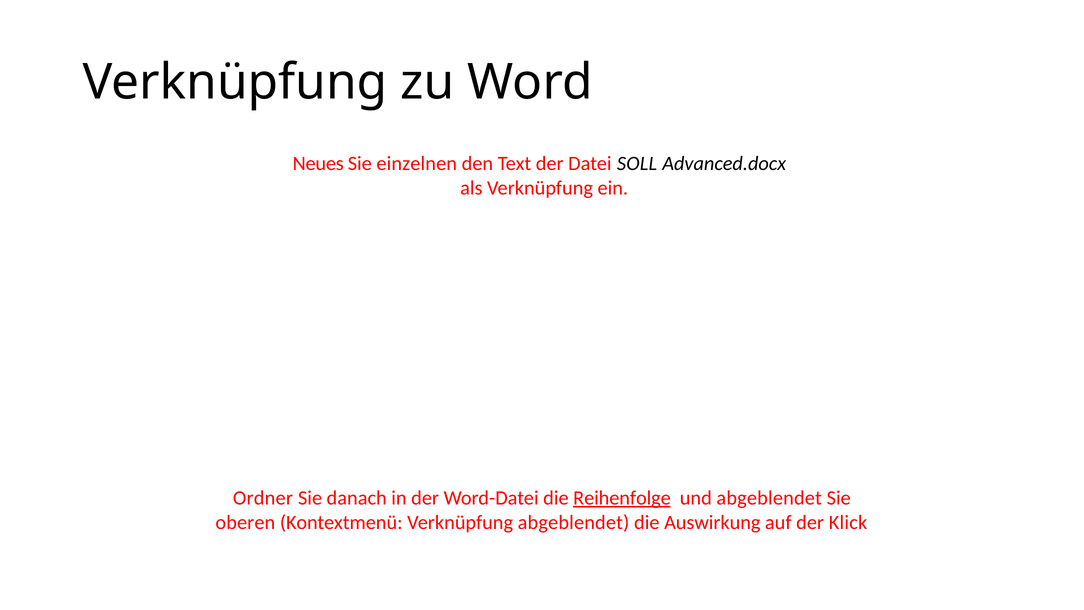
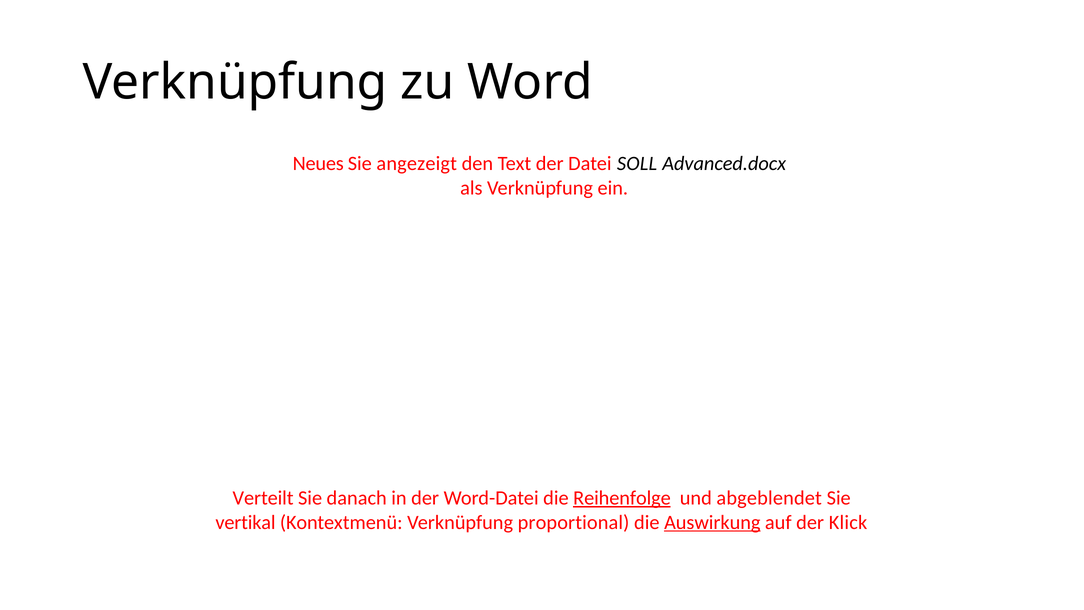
einzelnen: einzelnen -> angezeigt (417, 163)
Ordner: Ordner -> Verteilt (263, 498)
oberen: oberen -> vertikal (245, 522)
Verknüpfung abgeblendet: abgeblendet -> proportional (574, 522)
Auswirkung underline: none -> present (712, 522)
